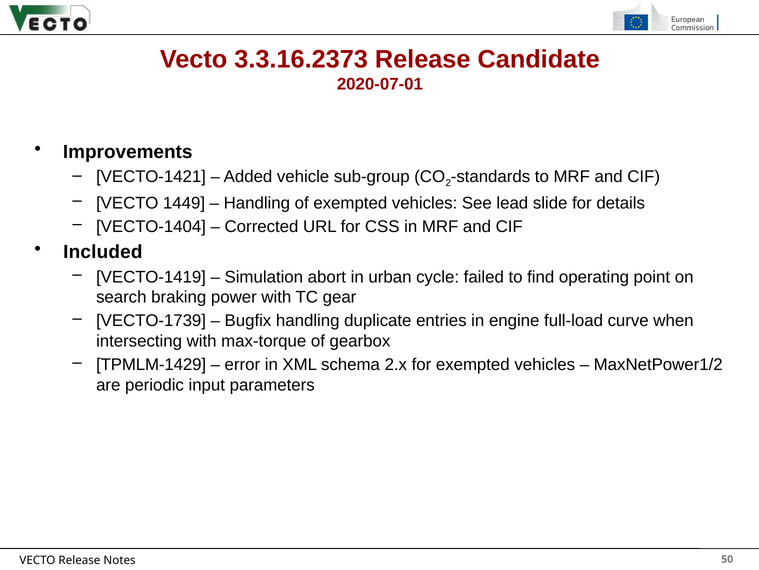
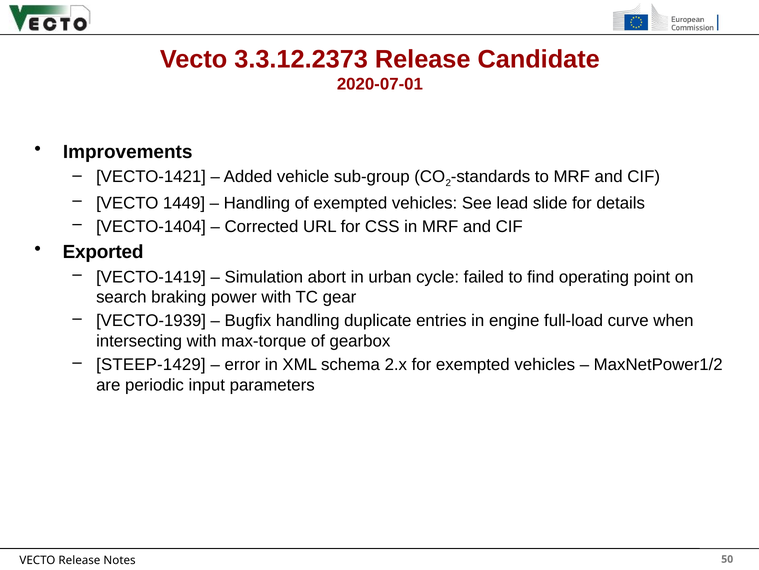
3.3.16.2373: 3.3.16.2373 -> 3.3.12.2373 (301, 59)
Included: Included -> Exported (103, 252)
VECTO-1739: VECTO-1739 -> VECTO-1939 (151, 320)
TPMLM-1429: TPMLM-1429 -> STEEP-1429 (151, 364)
